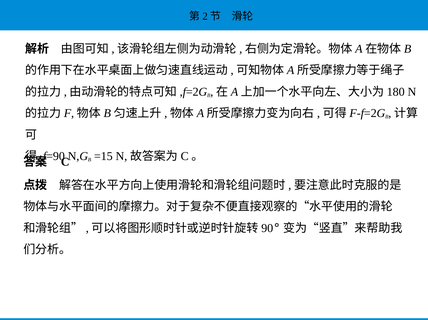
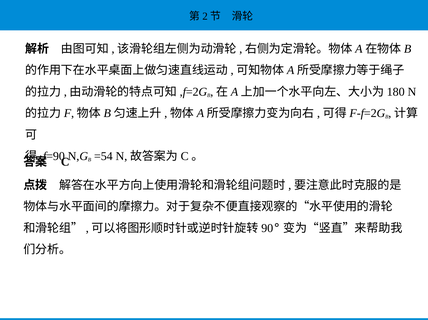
=15: =15 -> =54 (103, 156)
